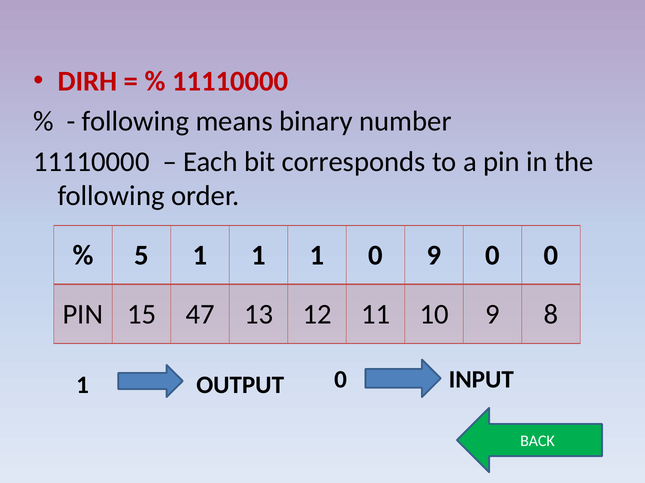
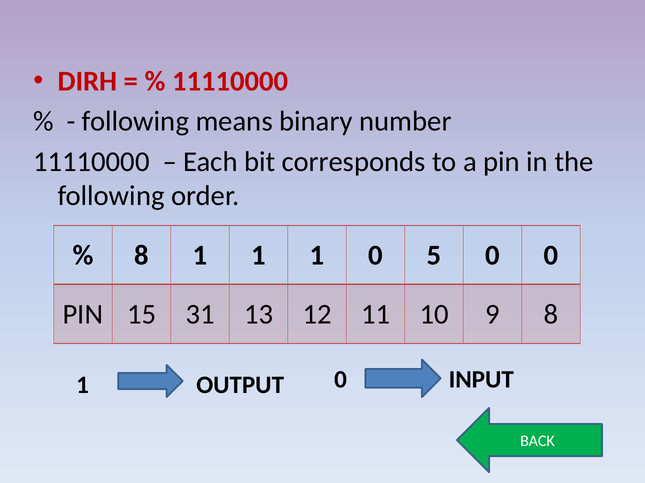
5: 5 -> 8 (142, 256)
0 9: 9 -> 5 (434, 256)
47: 47 -> 31 (200, 315)
